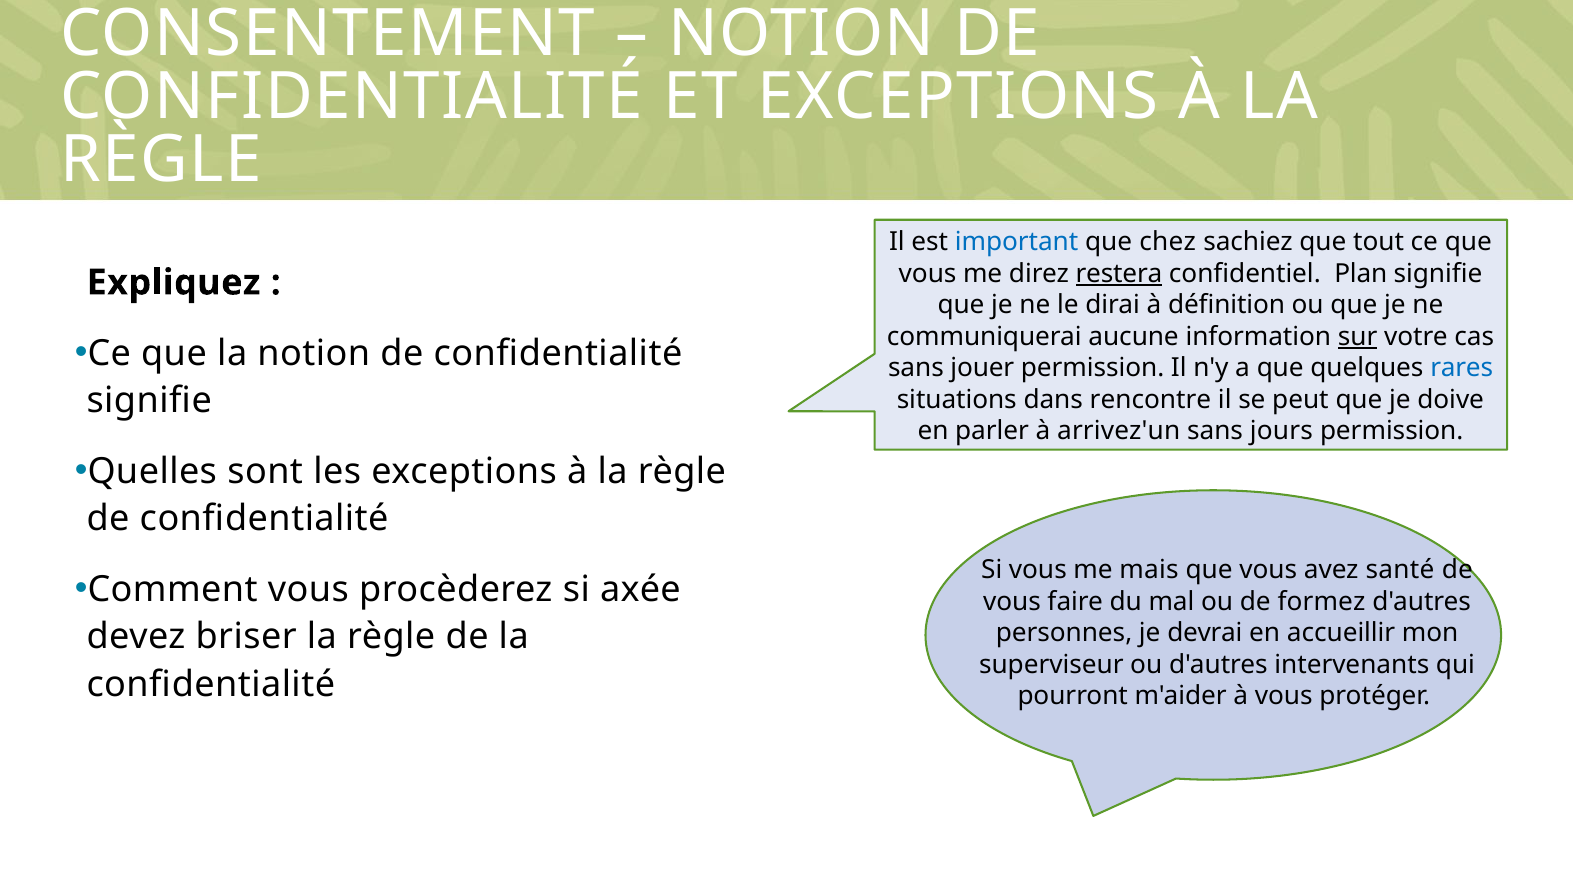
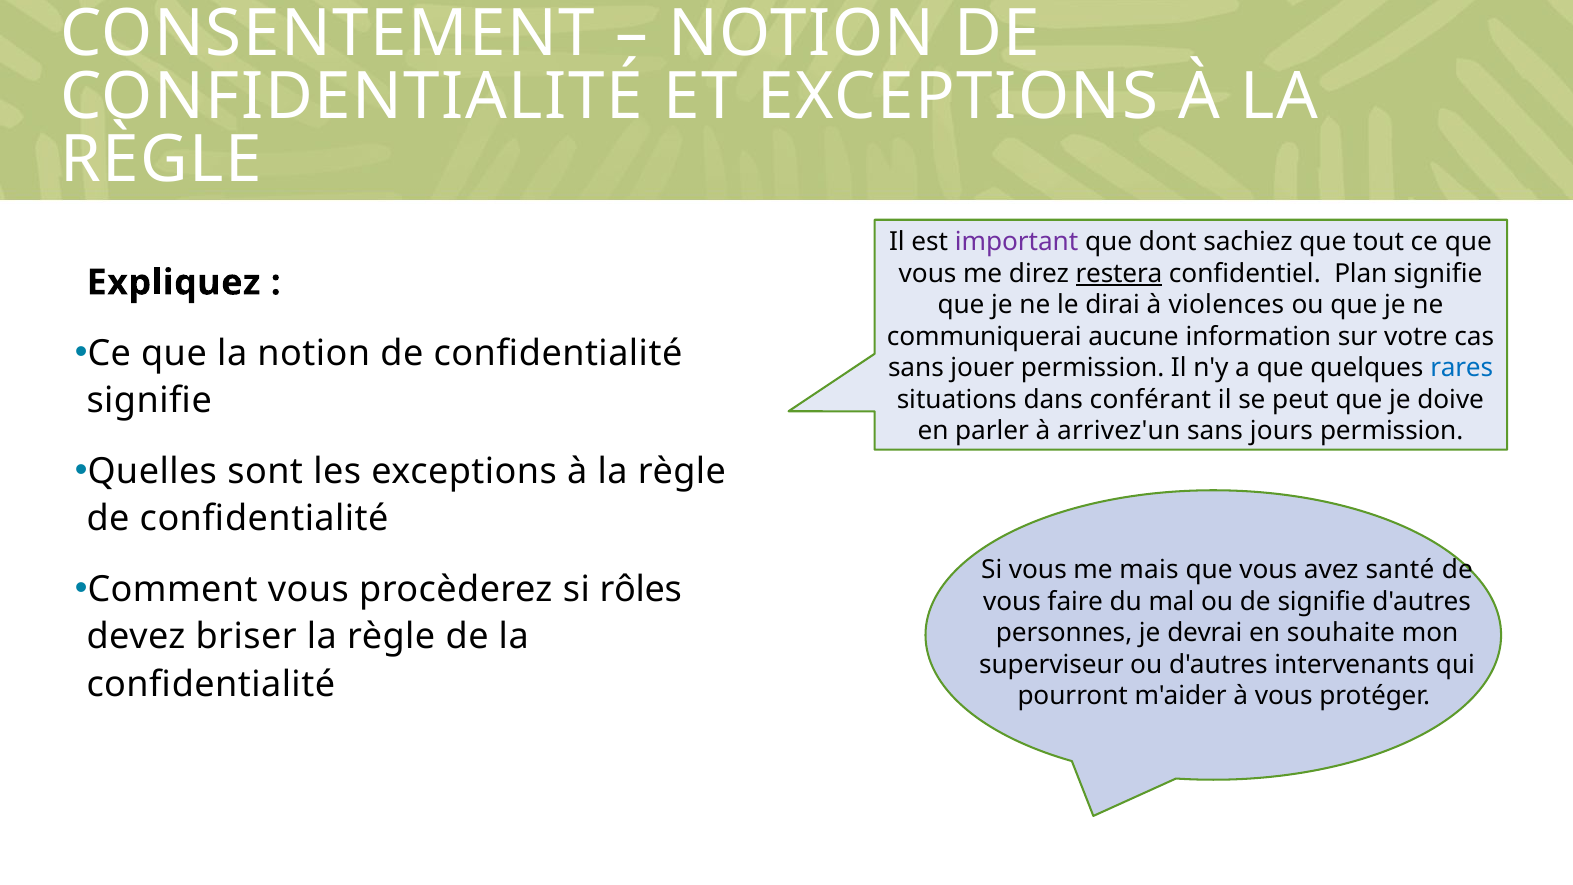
important colour: blue -> purple (1017, 242)
chez: chez -> dont (1168, 242)
définition: définition -> violences (1226, 305)
sur underline: present -> none (1358, 336)
rencontre: rencontre -> conférant (1150, 399)
axée: axée -> rôles (641, 589)
de formez: formez -> signifie (1322, 602)
accueillir: accueillir -> souhaite (1341, 633)
